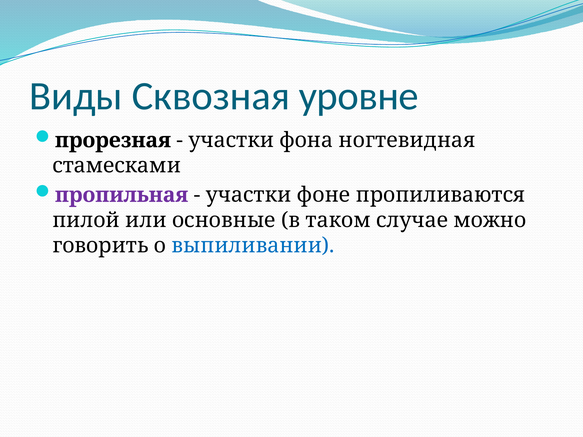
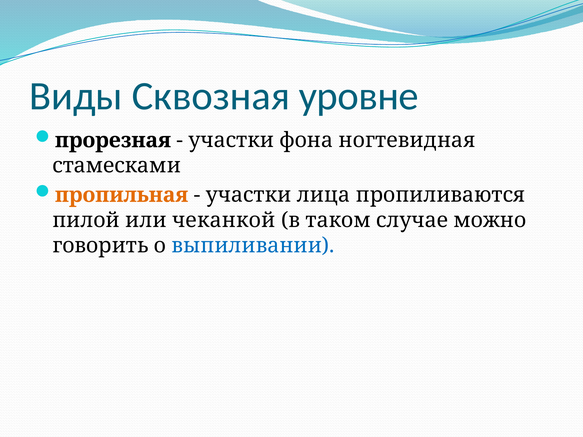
пропильная colour: purple -> orange (122, 195)
фоне: фоне -> лица (324, 195)
основные: основные -> чеканкой (224, 220)
